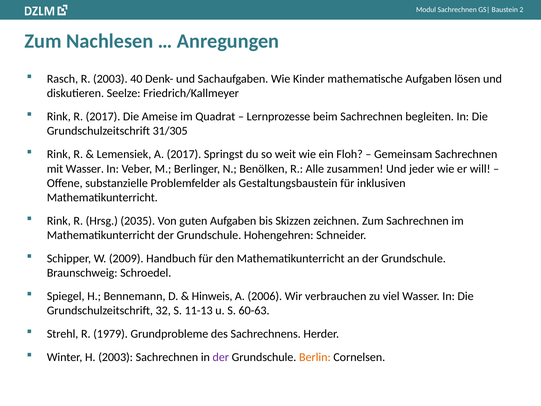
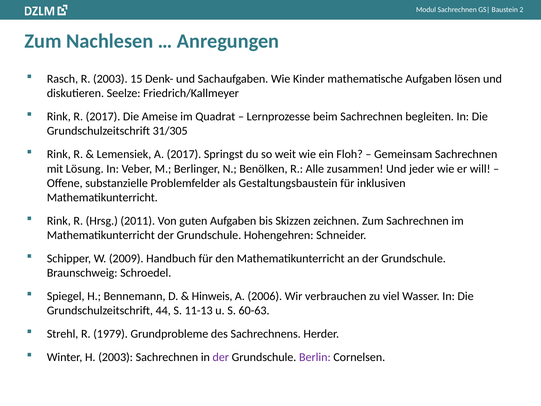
40: 40 -> 15 (136, 79)
mit Wasser: Wasser -> Lösung (85, 169)
2035: 2035 -> 2011 (138, 221)
32: 32 -> 44 (163, 310)
Berlin colour: orange -> purple (315, 357)
